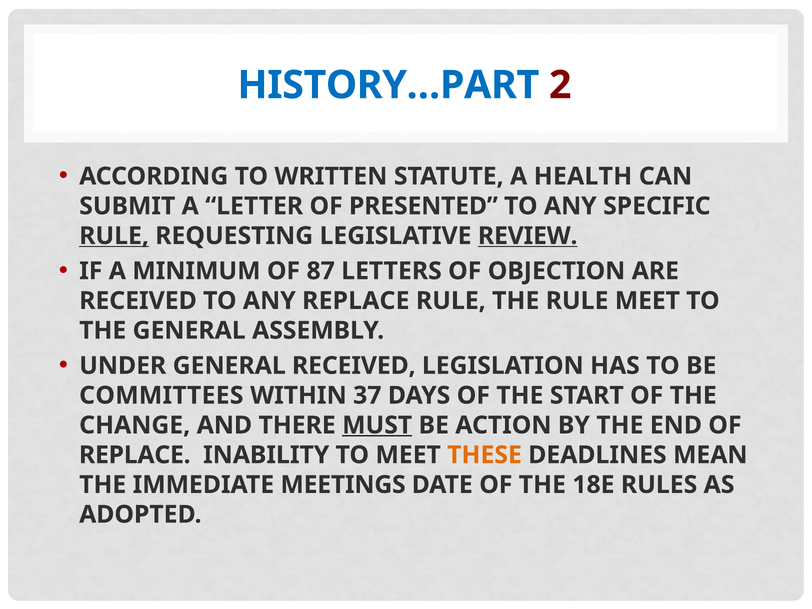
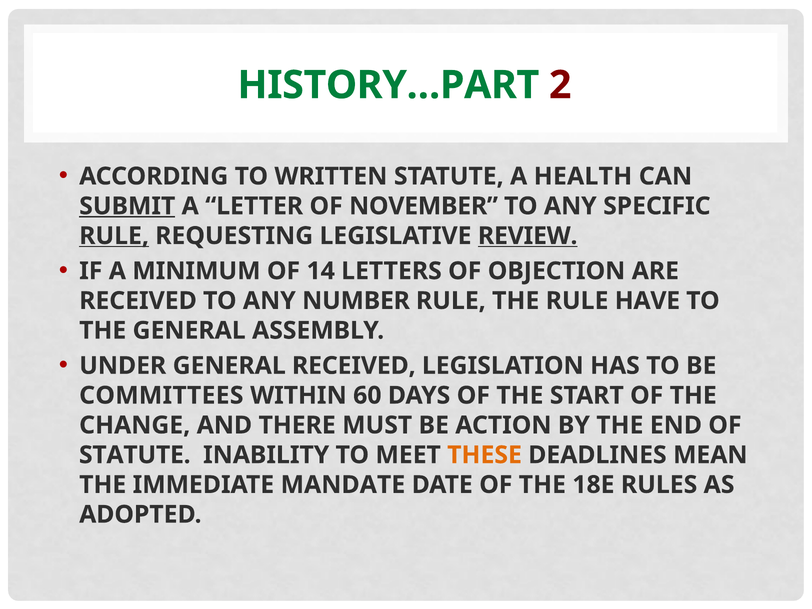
HISTORY…PART colour: blue -> green (388, 85)
SUBMIT underline: none -> present (127, 206)
PRESENTED: PRESENTED -> NOVEMBER (424, 206)
87: 87 -> 14 (321, 271)
ANY REPLACE: REPLACE -> NUMBER (356, 301)
RULE MEET: MEET -> HAVE (647, 301)
37: 37 -> 60 (367, 395)
MUST underline: present -> none (377, 425)
REPLACE: REPLACE -> STATUTE (135, 455)
MEETINGS: MEETINGS -> MANDATE (343, 485)
